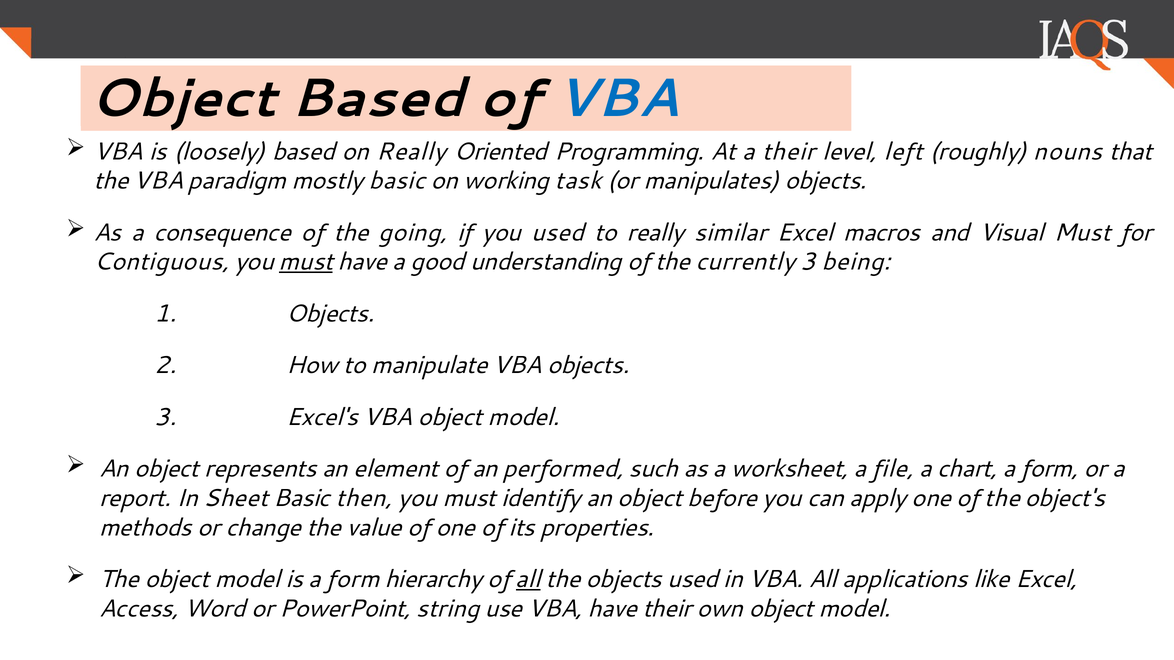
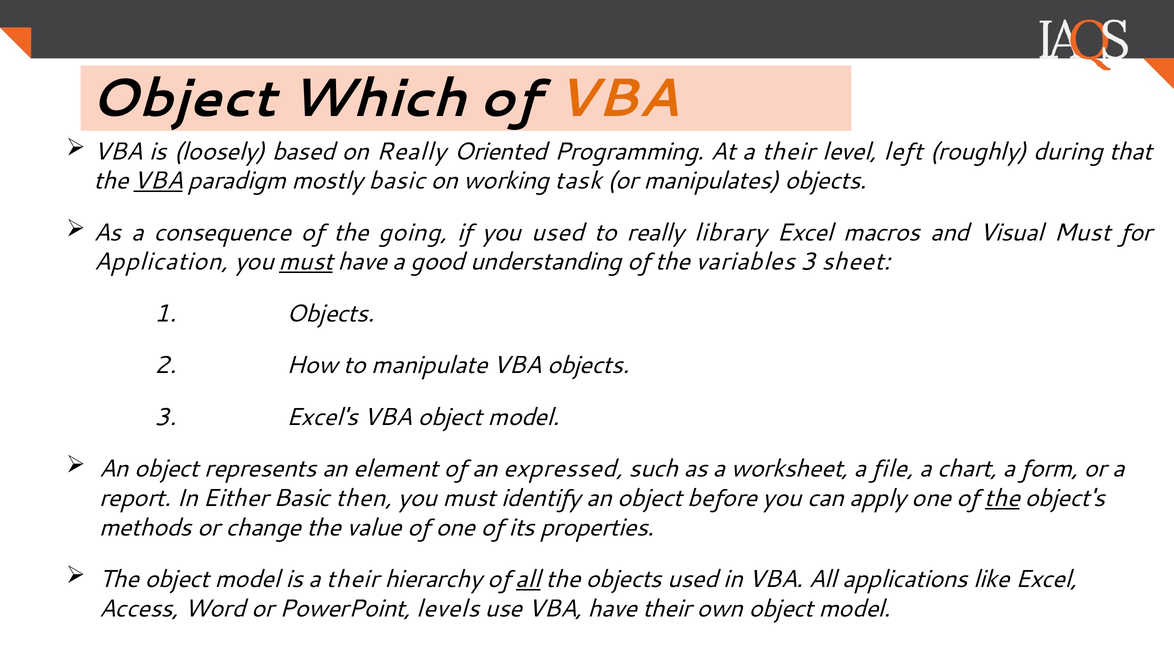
Object Based: Based -> Which (378, 99)
VBA colour: blue -> orange (617, 99)
nouns: nouns -> during (1068, 152)
VBA underline: none -> present (158, 181)
similar: similar -> library (731, 233)
Contiguous: Contiguous -> Application (161, 262)
currently: currently -> variables (745, 262)
being: being -> sheet (856, 262)
performed: performed -> expressed (563, 469)
Sheet: Sheet -> Either (236, 498)
the underline: none -> present (1002, 498)
is a form: form -> their (353, 580)
string: string -> levels (448, 609)
